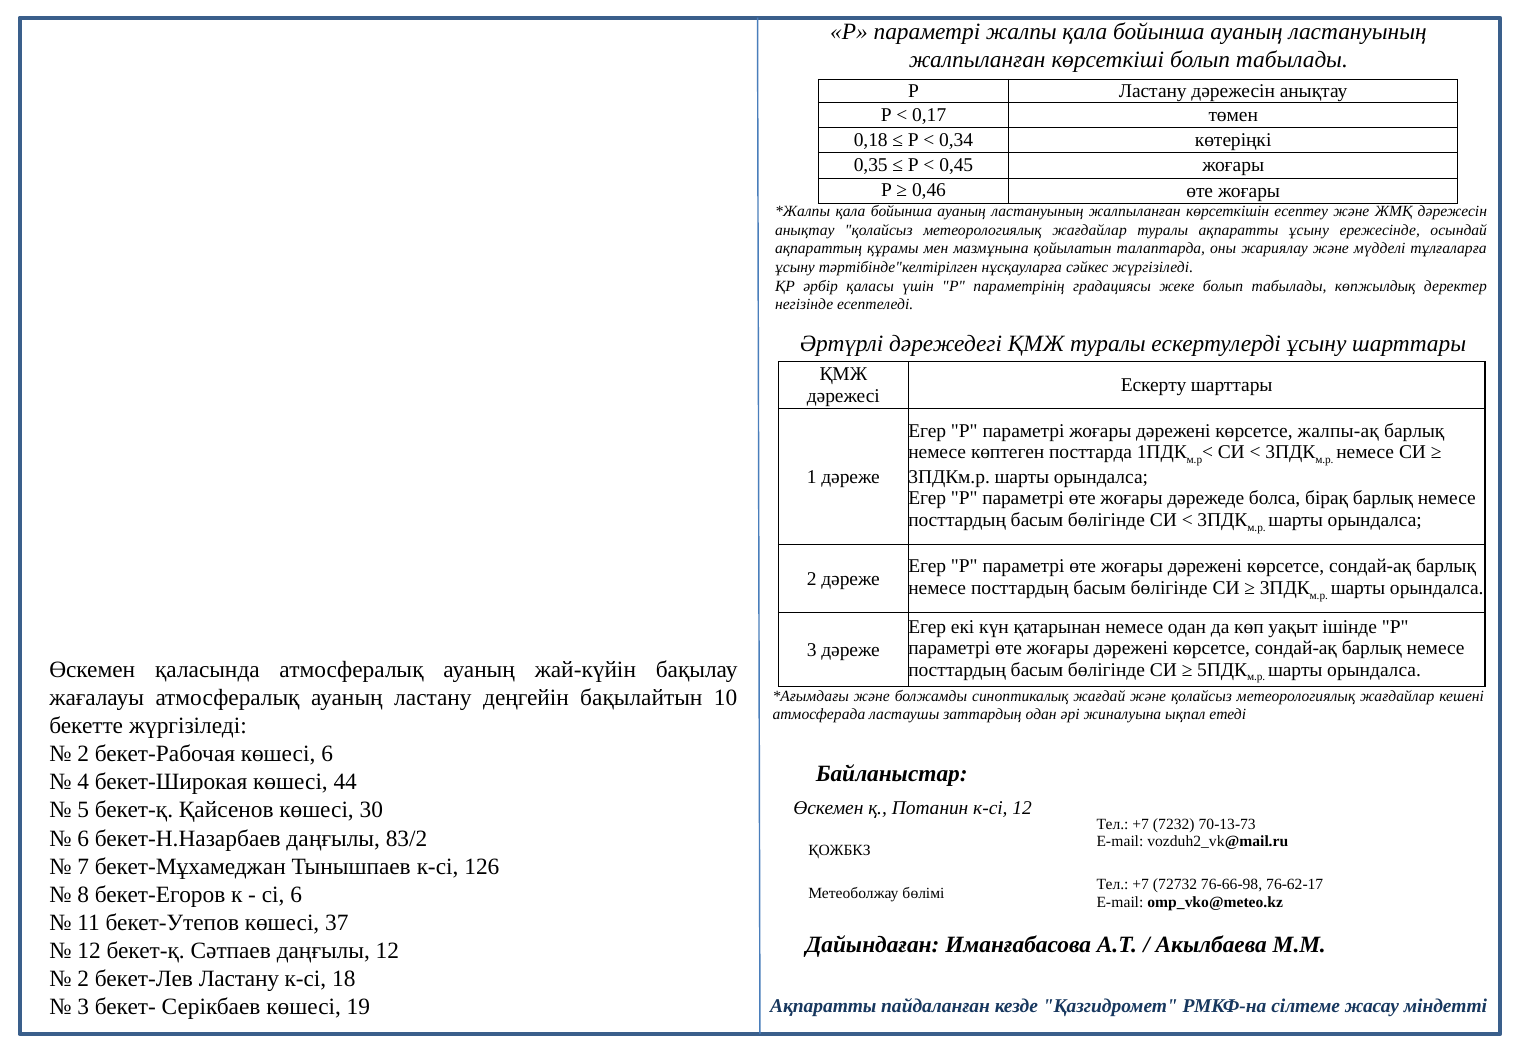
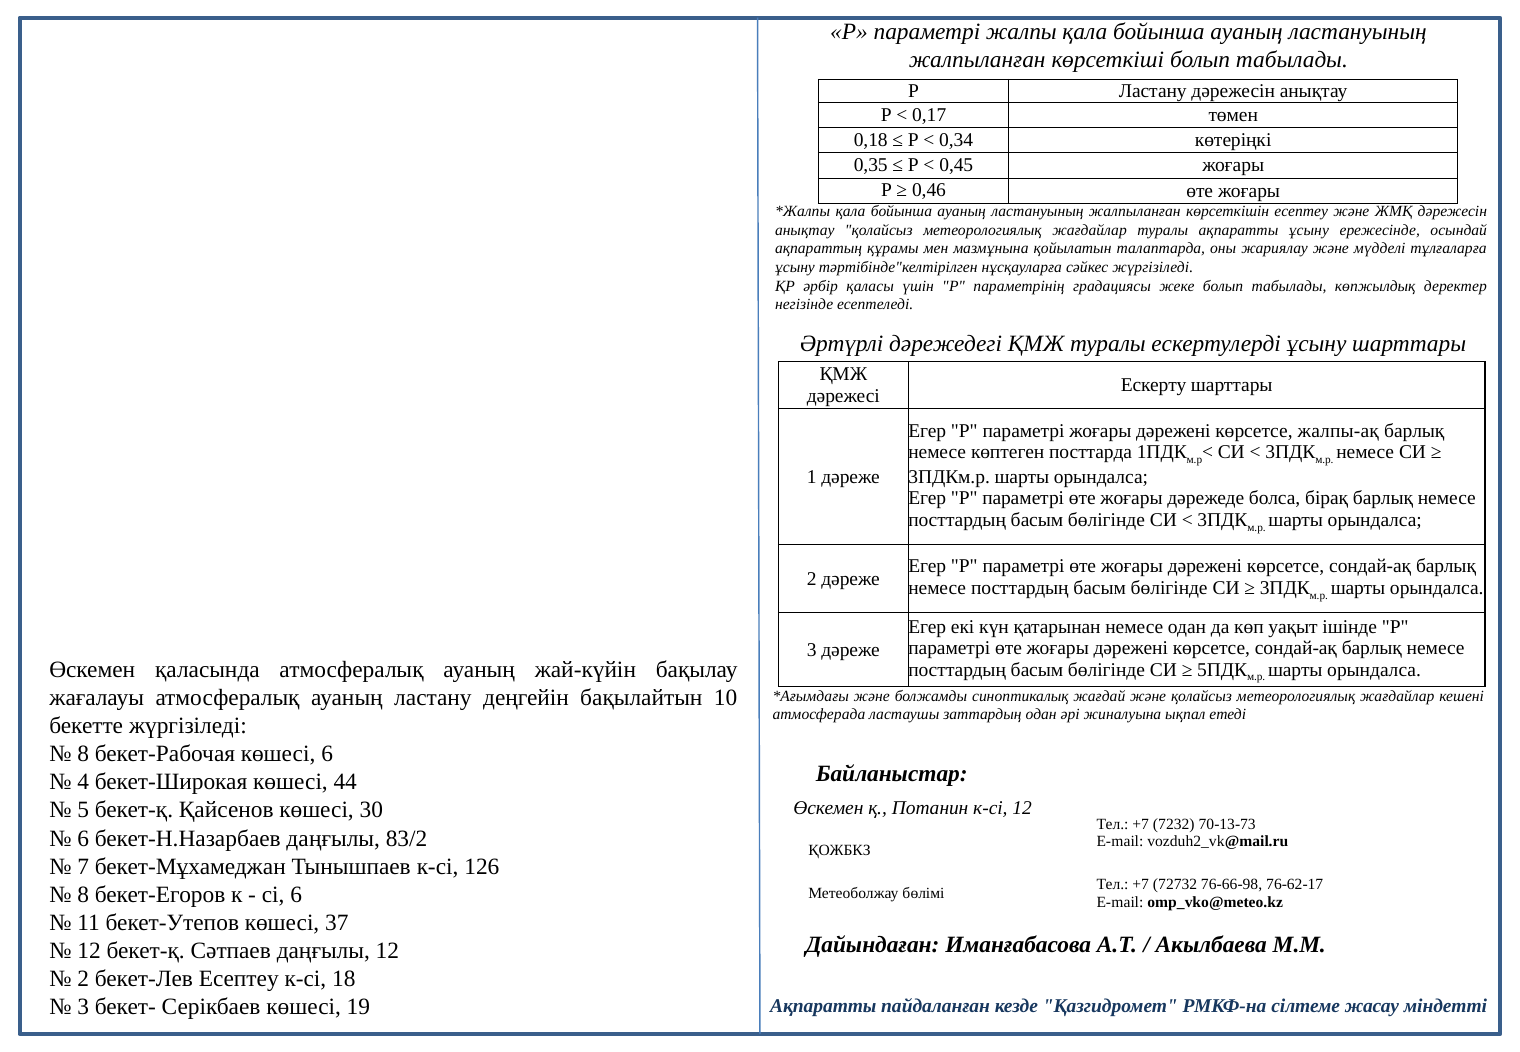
2: 2 -> 8 (83, 754)
бекет-Лев Ластану: Ластану -> Есептеу (239, 979)
